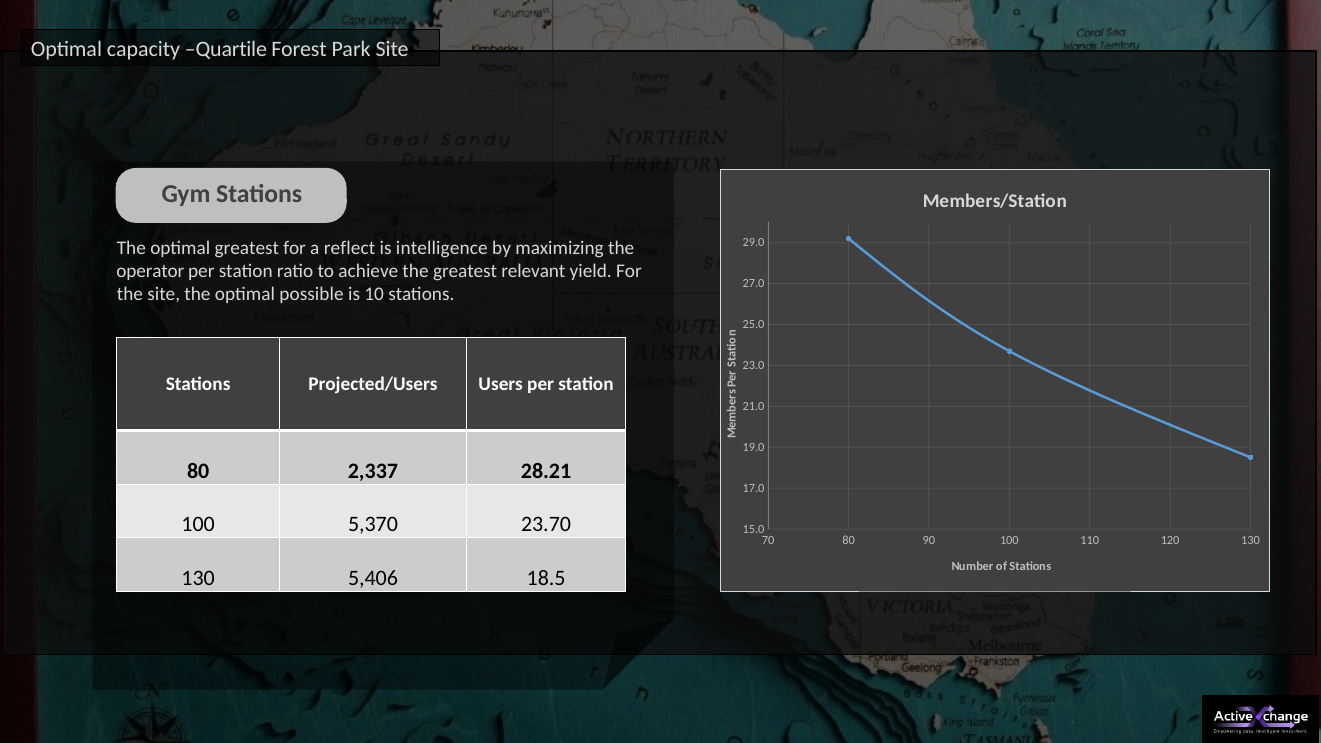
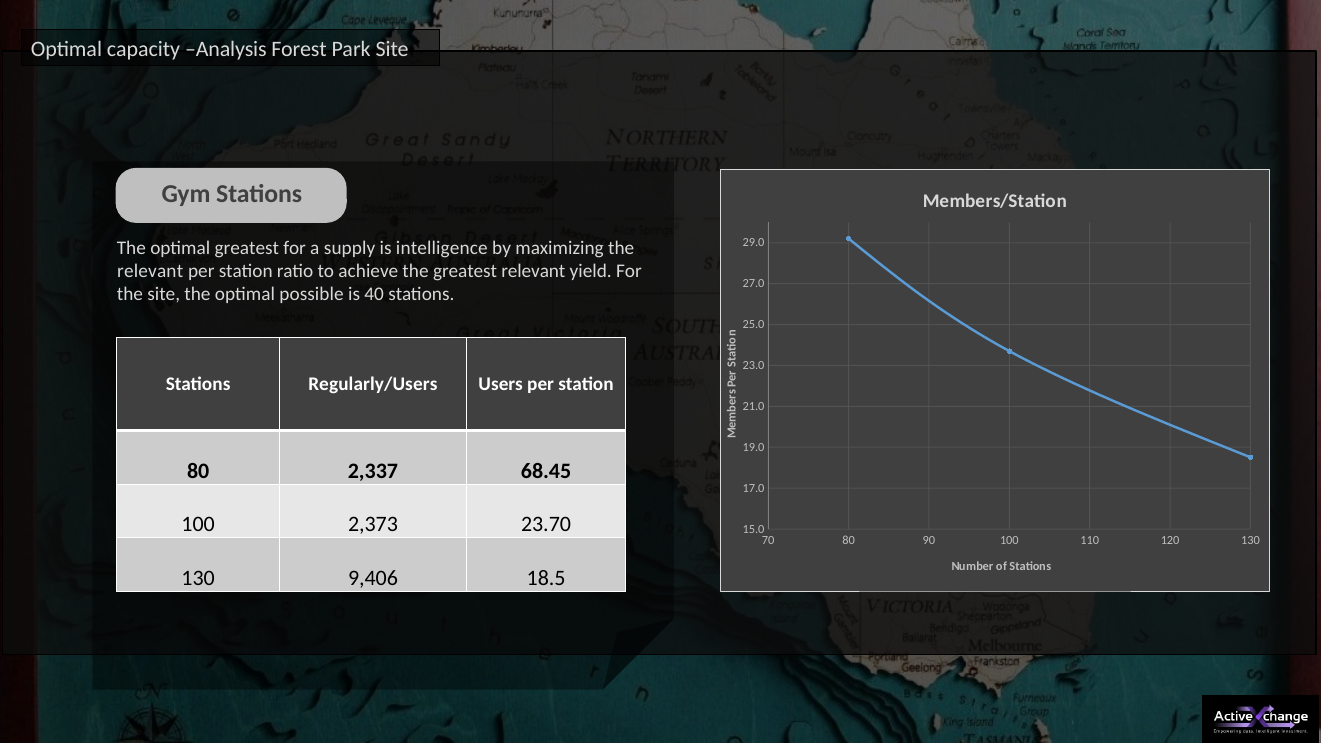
Quartile: Quartile -> Analysis (226, 49)
reflect: reflect -> supply (350, 248)
operator: operator -> relevant (150, 271)
10: 10 -> 40 (374, 294)
Projected/Users: Projected/Users -> Regularly/Users (373, 384)
28.21: 28.21 -> 68.45 (546, 471)
5,370: 5,370 -> 2,373 (373, 525)
5,406: 5,406 -> 9,406 (373, 578)
